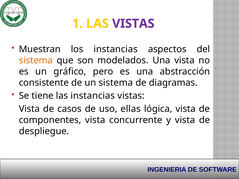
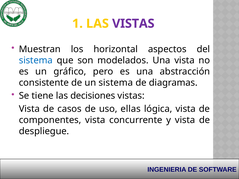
los instancias: instancias -> horizontal (116, 49)
sistema colour: orange -> blue (36, 60)
las instancias: instancias -> decisiones (93, 96)
